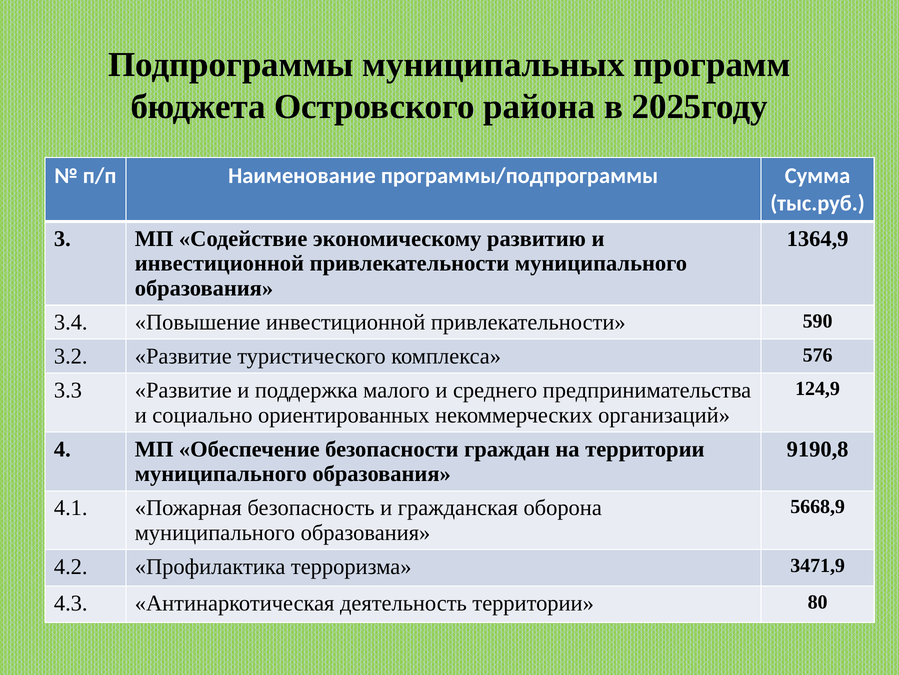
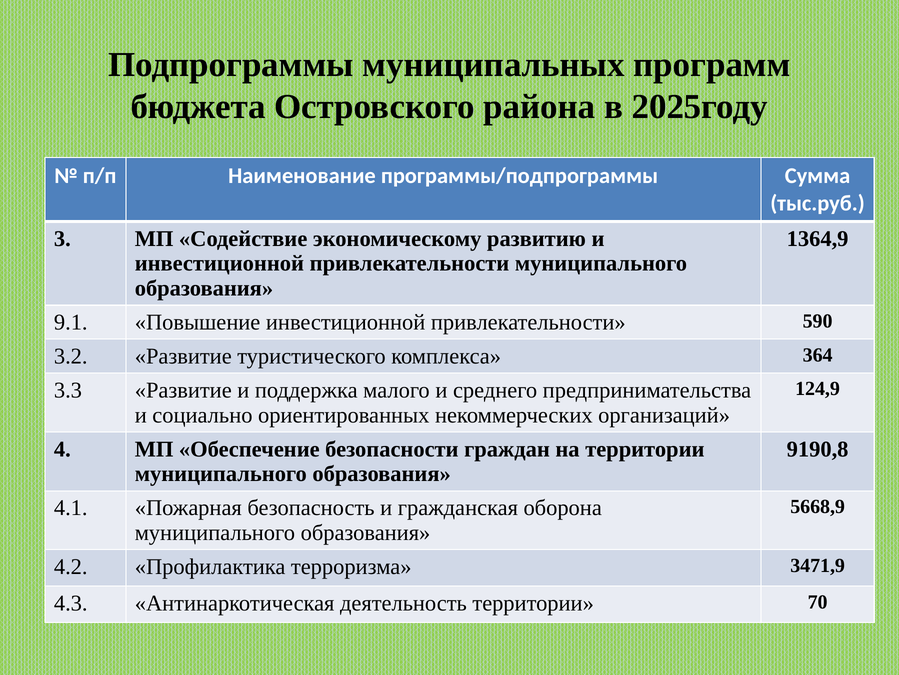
3.4: 3.4 -> 9.1 (71, 322)
576: 576 -> 364 (818, 355)
80: 80 -> 70 (818, 601)
